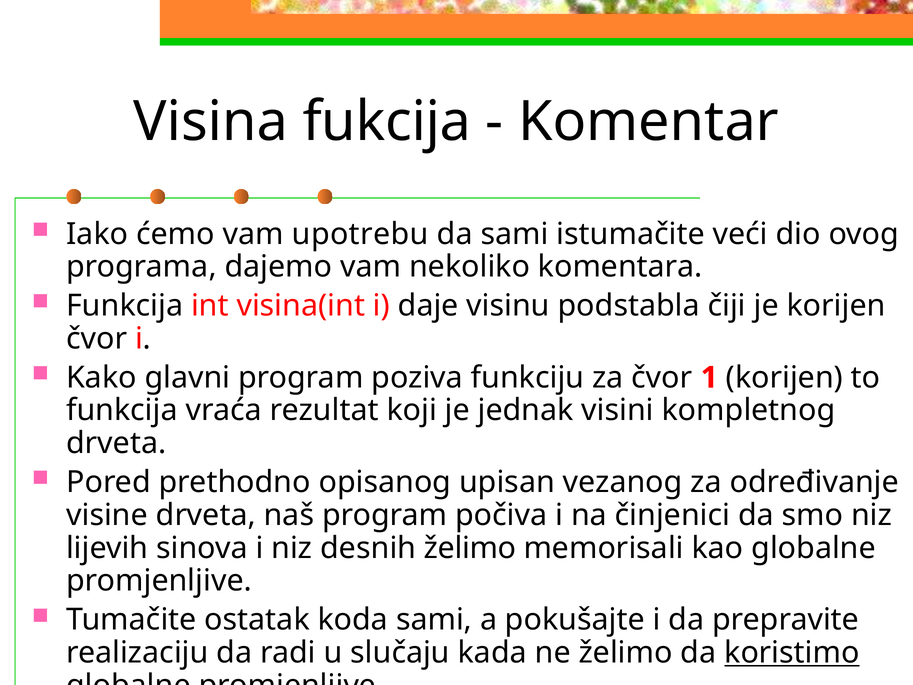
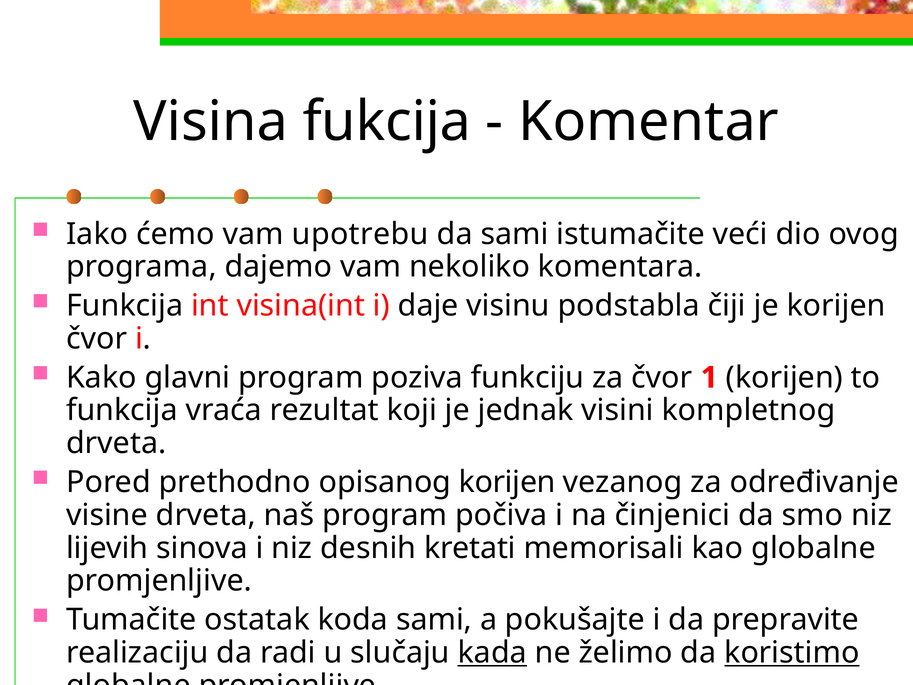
opisanog upisan: upisan -> korijen (507, 482)
desnih želimo: želimo -> kretati (470, 548)
kada underline: none -> present (492, 652)
